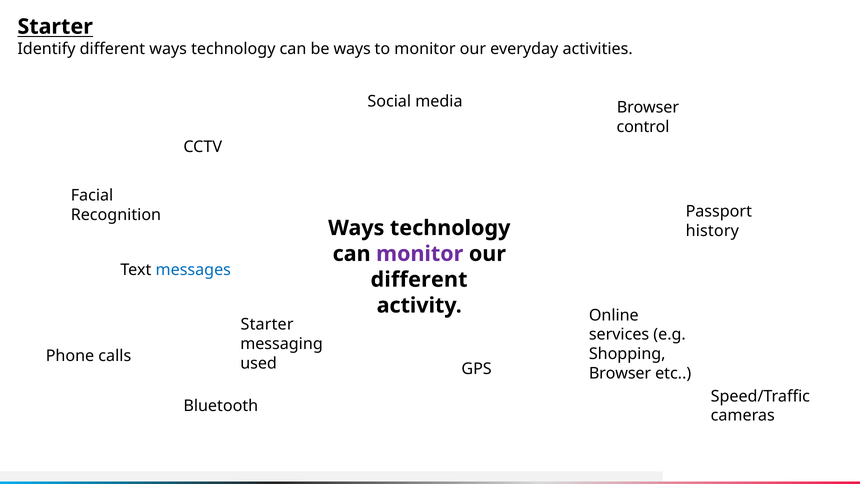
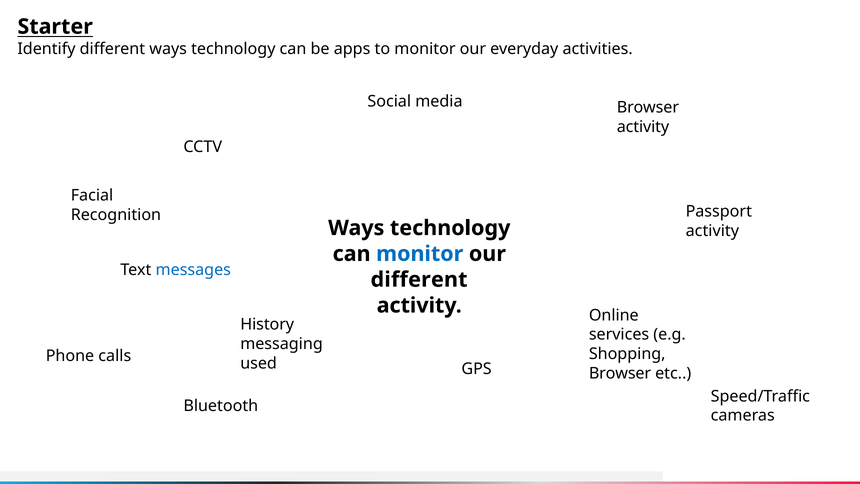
be ways: ways -> apps (352, 49)
control: control -> activity (643, 127)
history: history -> activity (712, 231)
monitor colour: purple -> blue (420, 254)
Starter: Starter -> History (267, 324)
